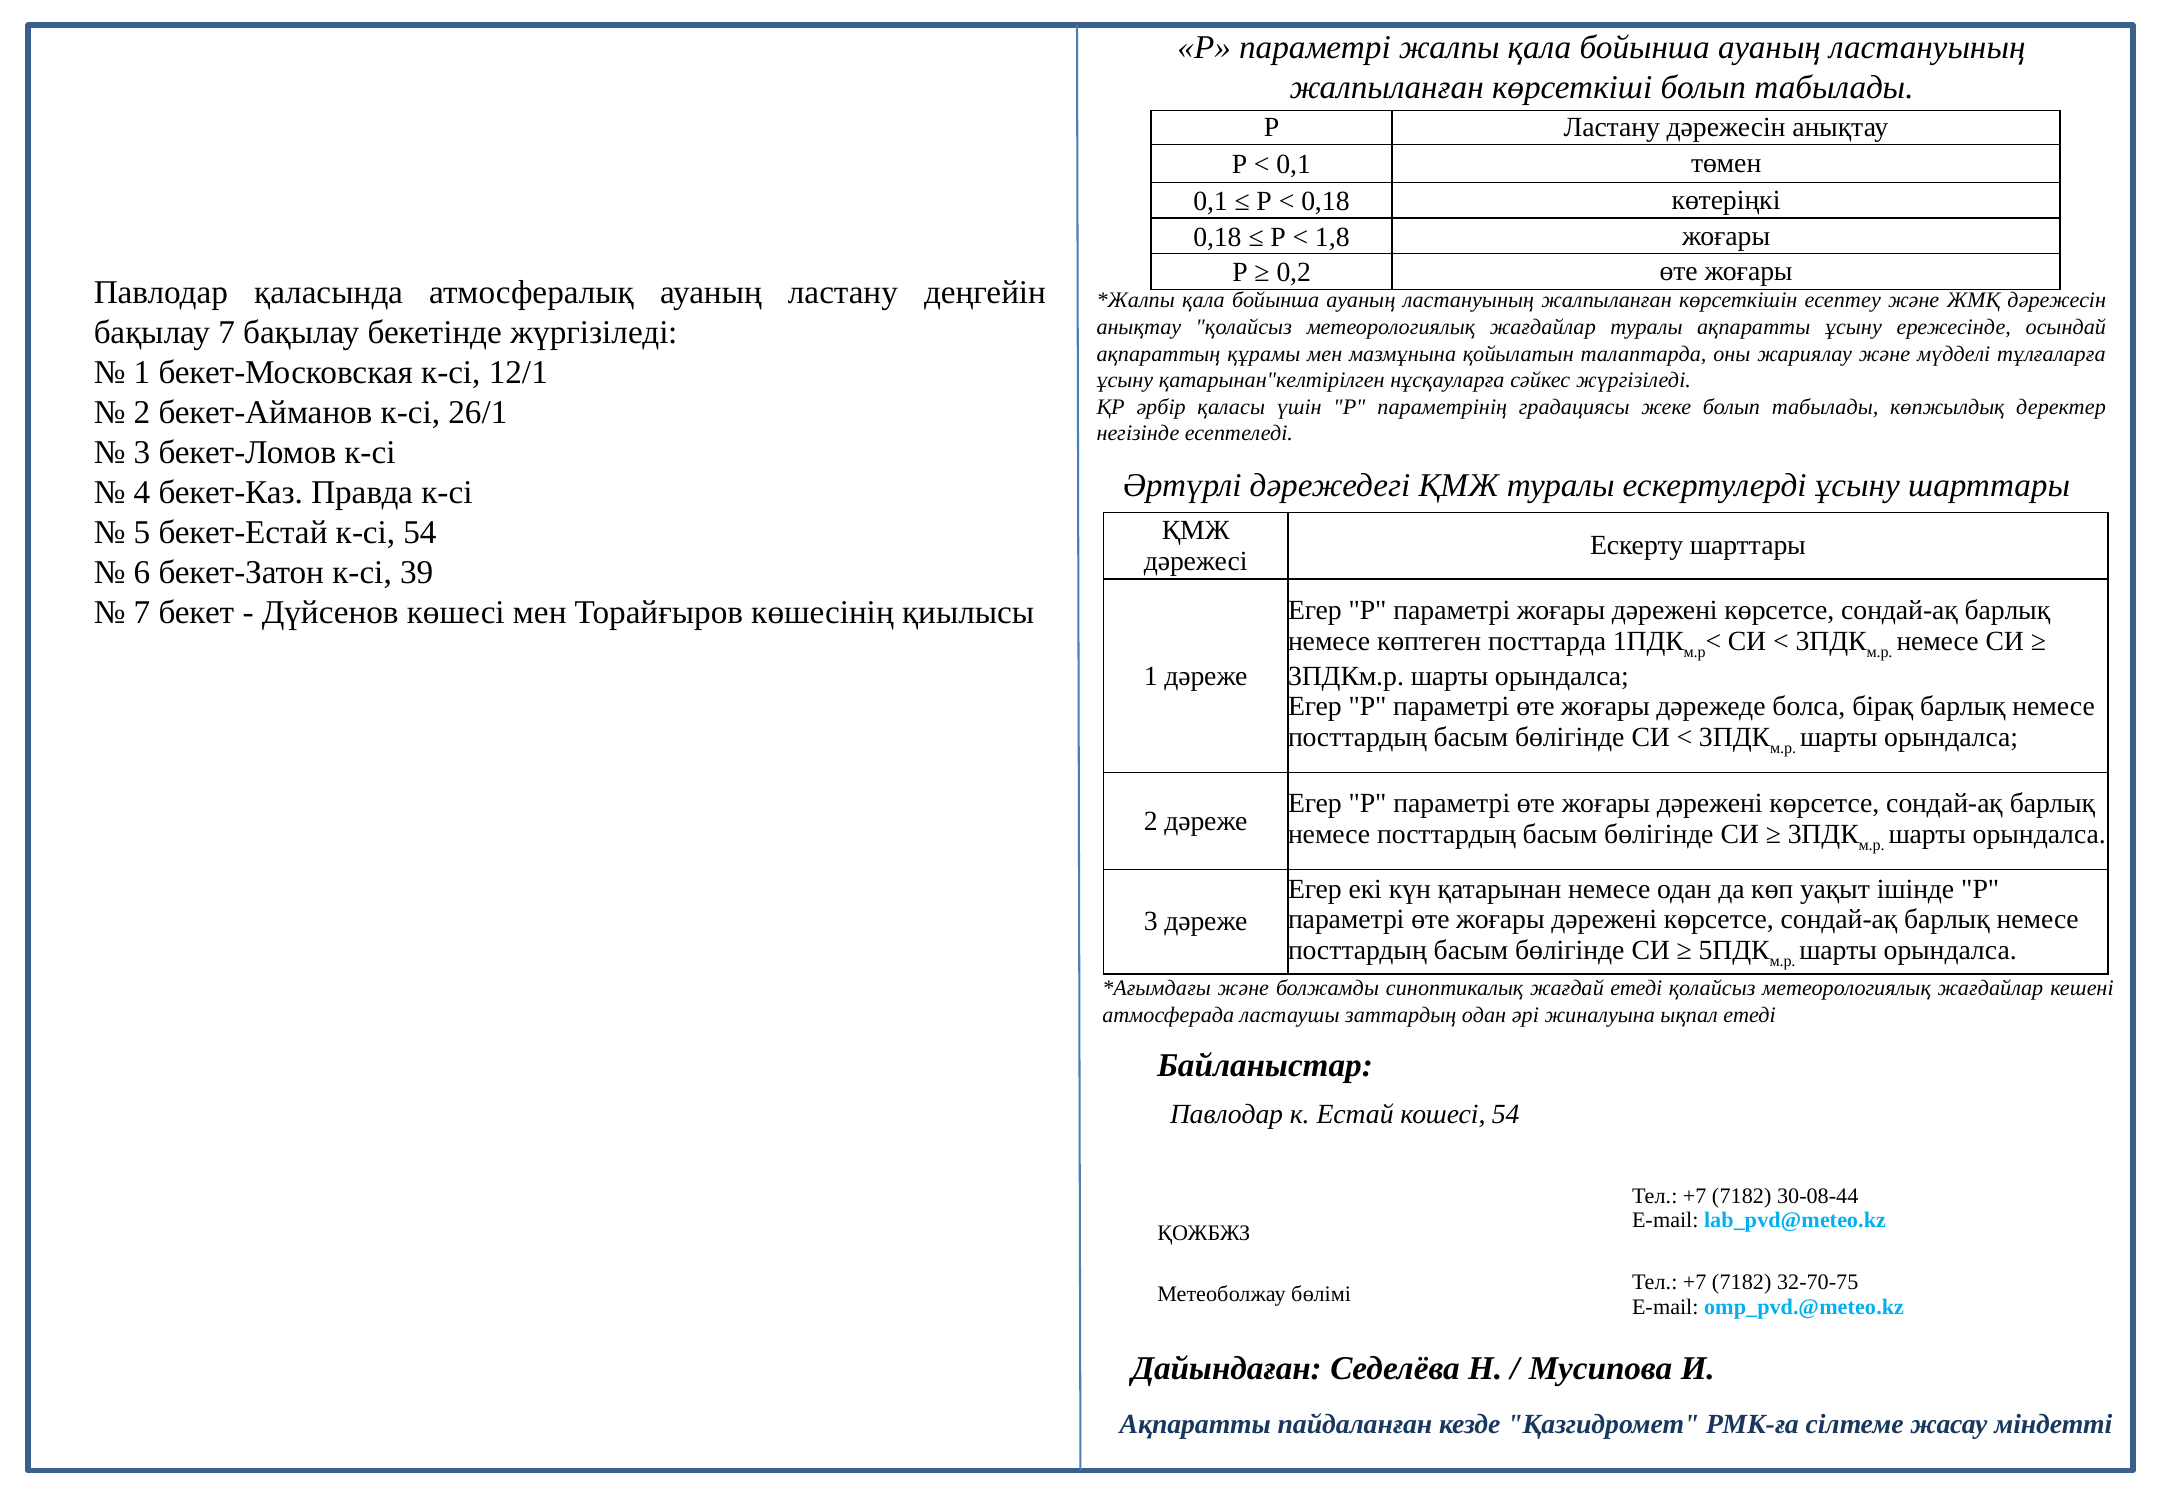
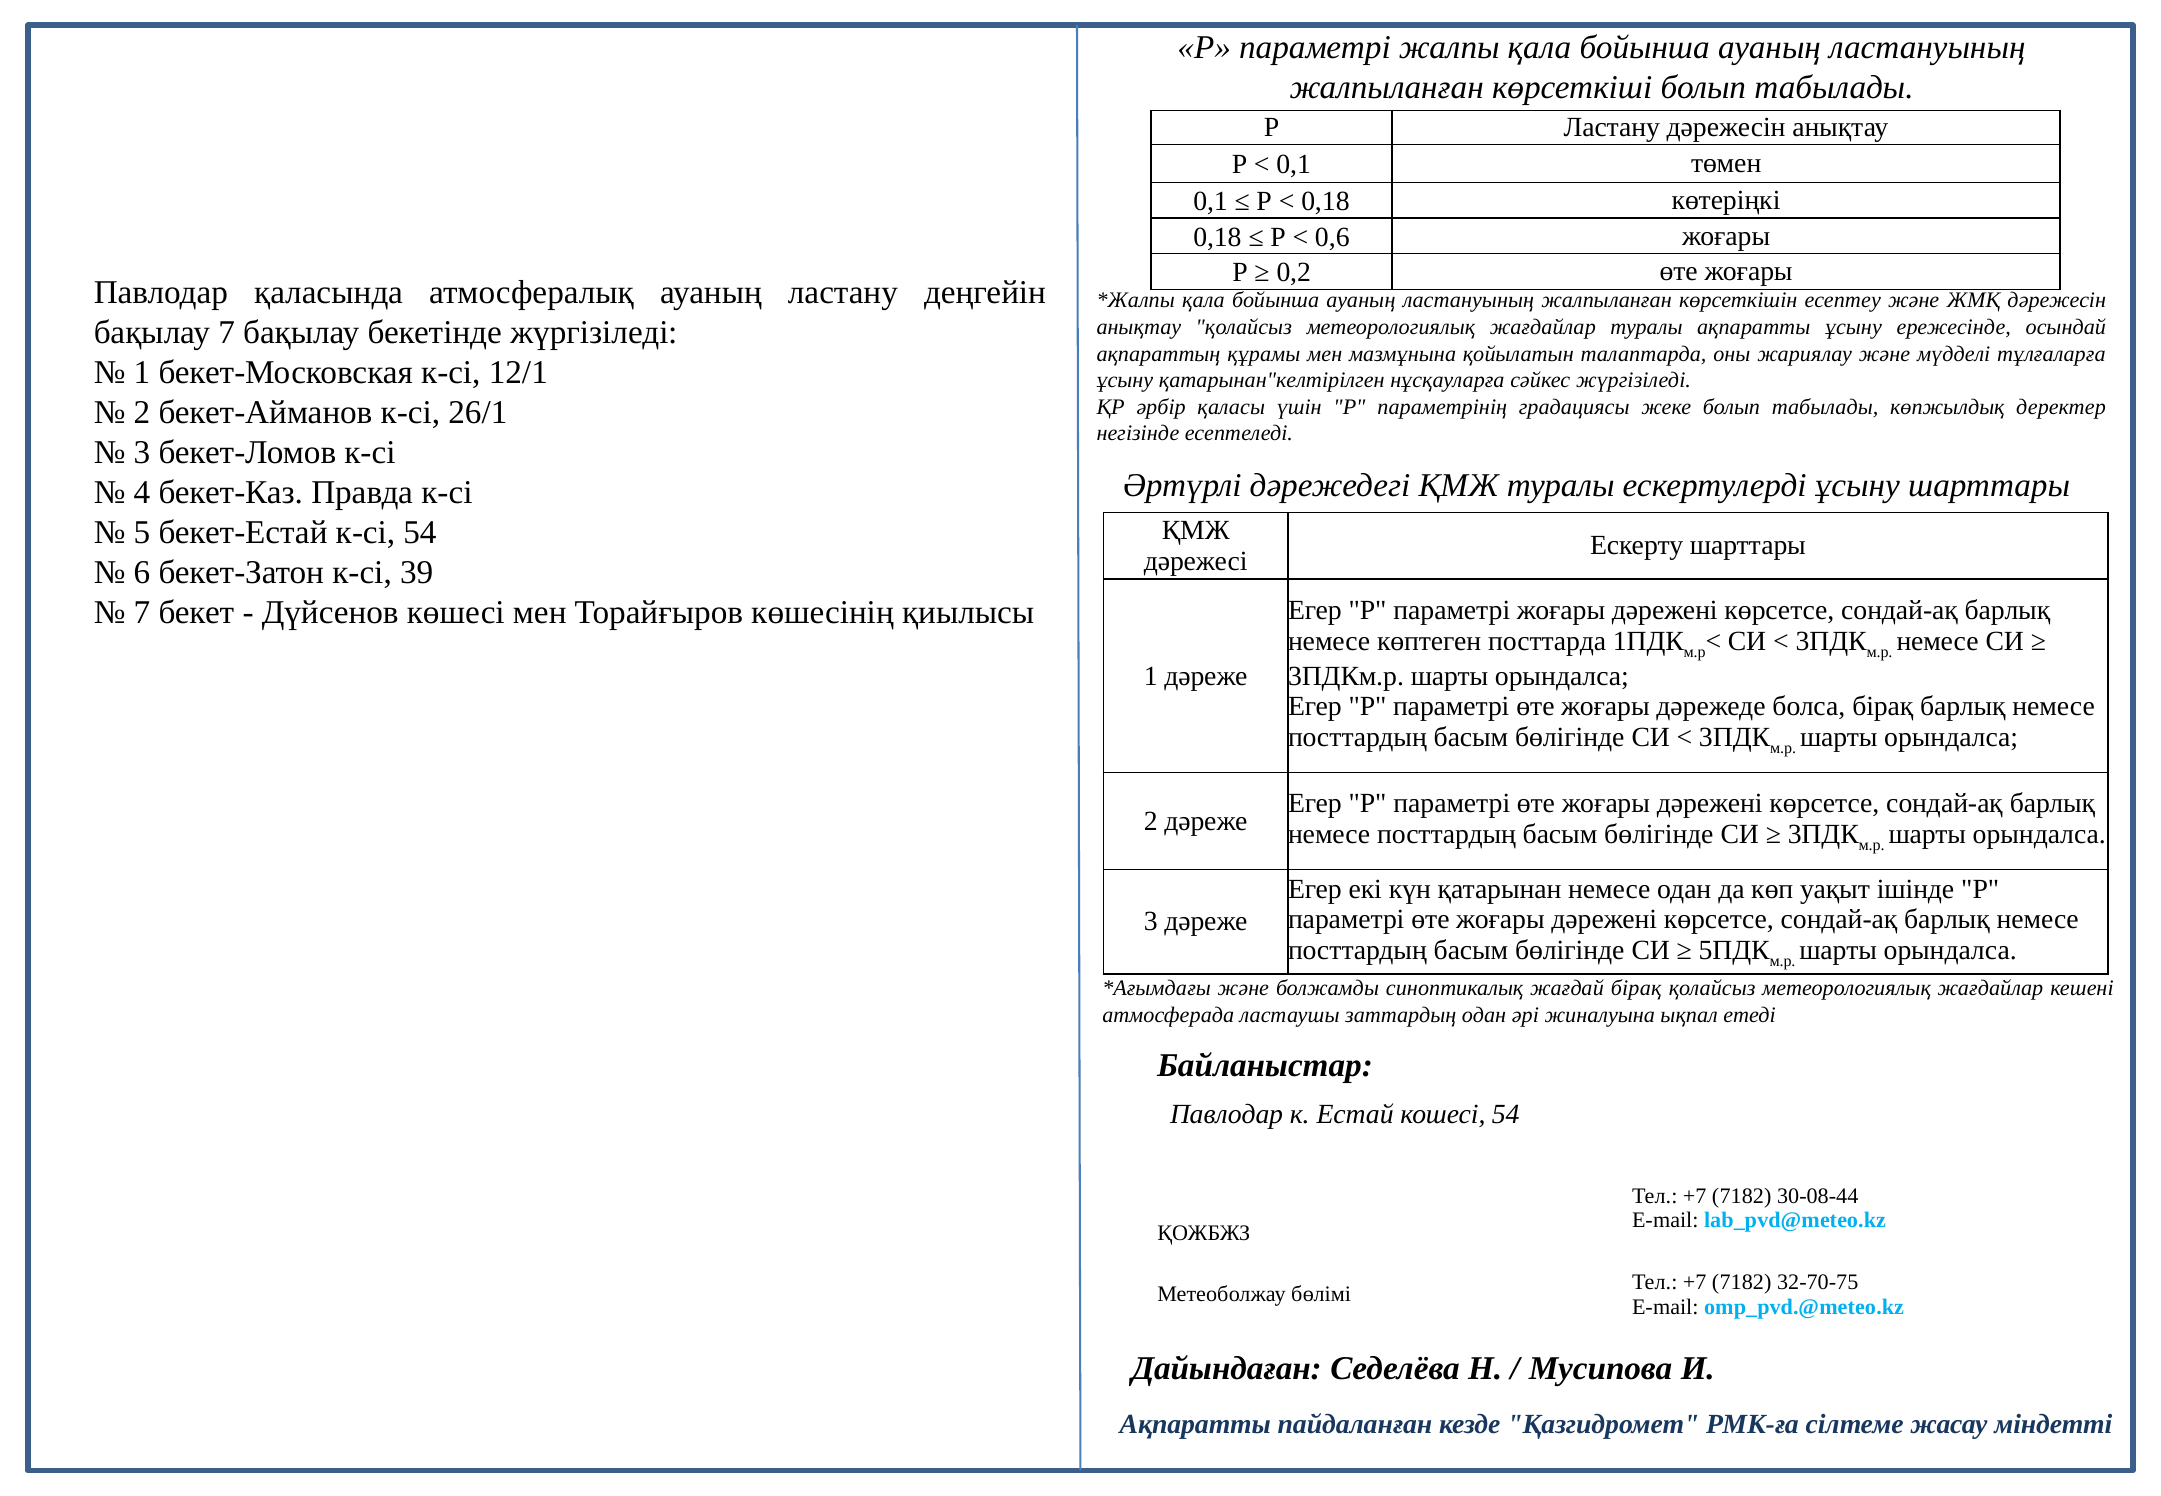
1,8: 1,8 -> 0,6 (1332, 237)
жағдай етеді: етеді -> бірақ (1636, 988)
